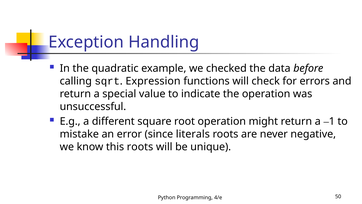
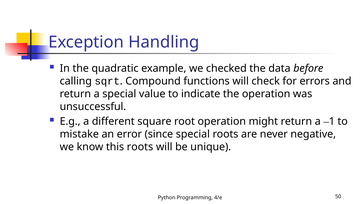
Expression: Expression -> Compound (153, 81)
since literals: literals -> special (193, 134)
